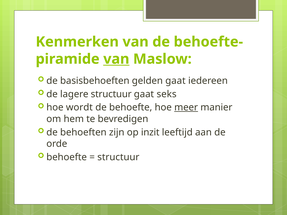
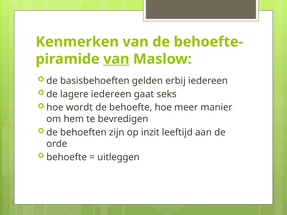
gelden gaat: gaat -> erbij (175, 81)
lagere structuur: structuur -> iedereen (111, 94)
meer underline: present -> none (186, 108)
structuur: structuur -> uitleggen (118, 157)
